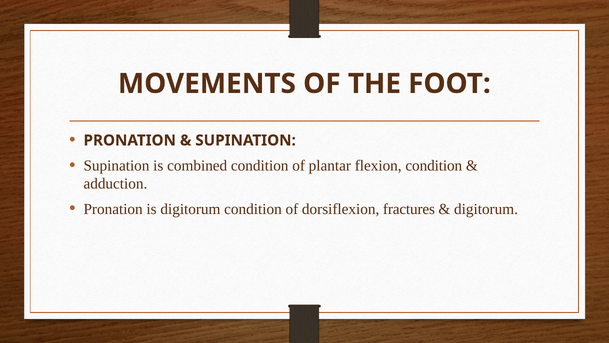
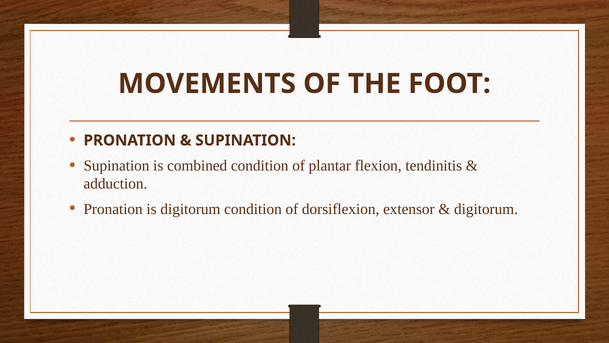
flexion condition: condition -> tendinitis (434, 165)
fractures: fractures -> extensor (409, 209)
